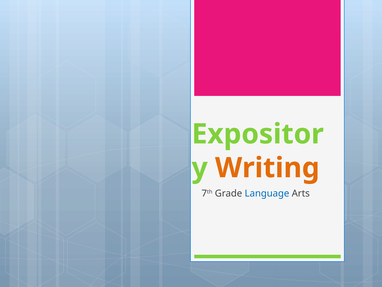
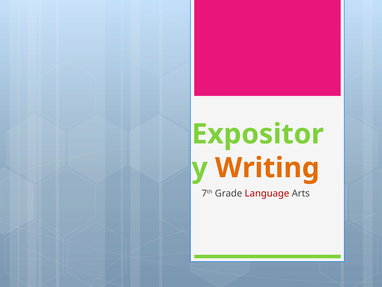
Language colour: blue -> red (267, 193)
